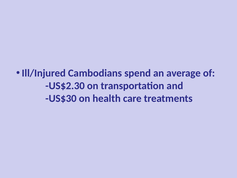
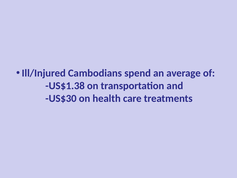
US$2.30: US$2.30 -> US$1.38 (65, 86)
